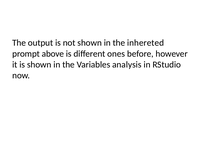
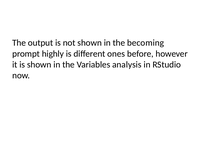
inhereted: inhereted -> becoming (146, 43)
above: above -> highly (53, 54)
